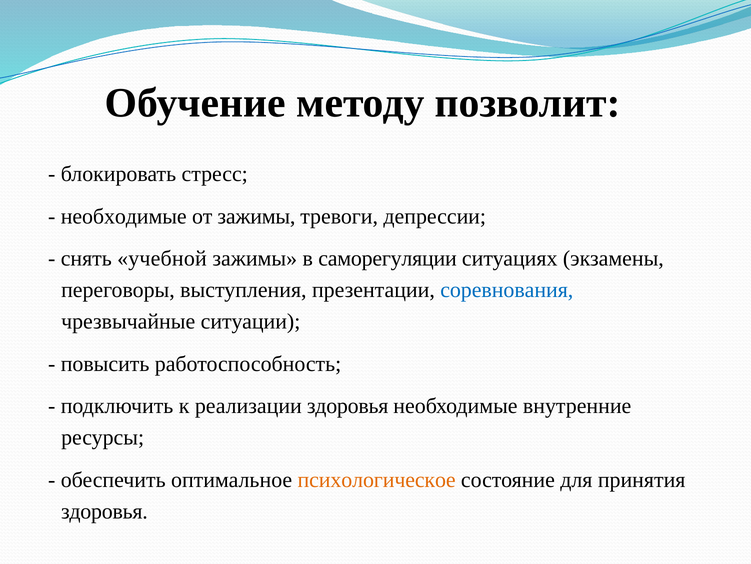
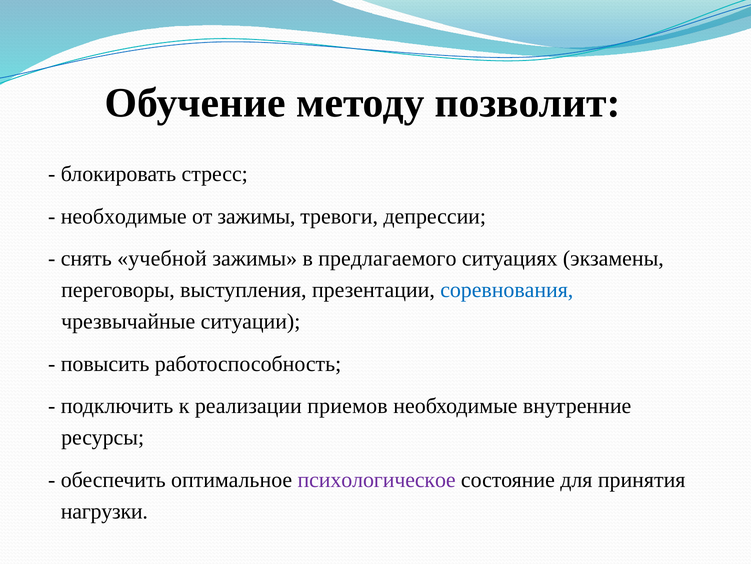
саморегуляции: саморегуляции -> предлагаемого (387, 258)
реализации здоровья: здоровья -> приемов (347, 406)
психологическое colour: orange -> purple (377, 479)
здоровья: здоровья -> нагрузки (104, 511)
